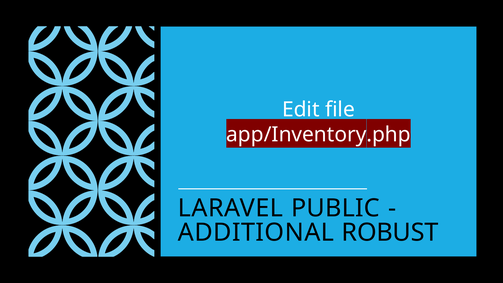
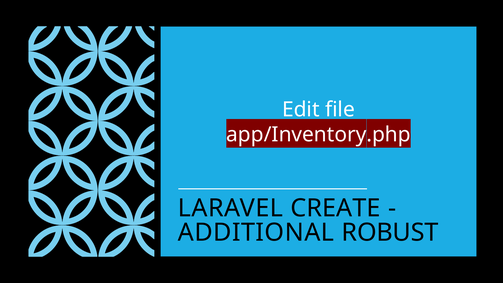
PUBLIC: PUBLIC -> CREATE (335, 208)
